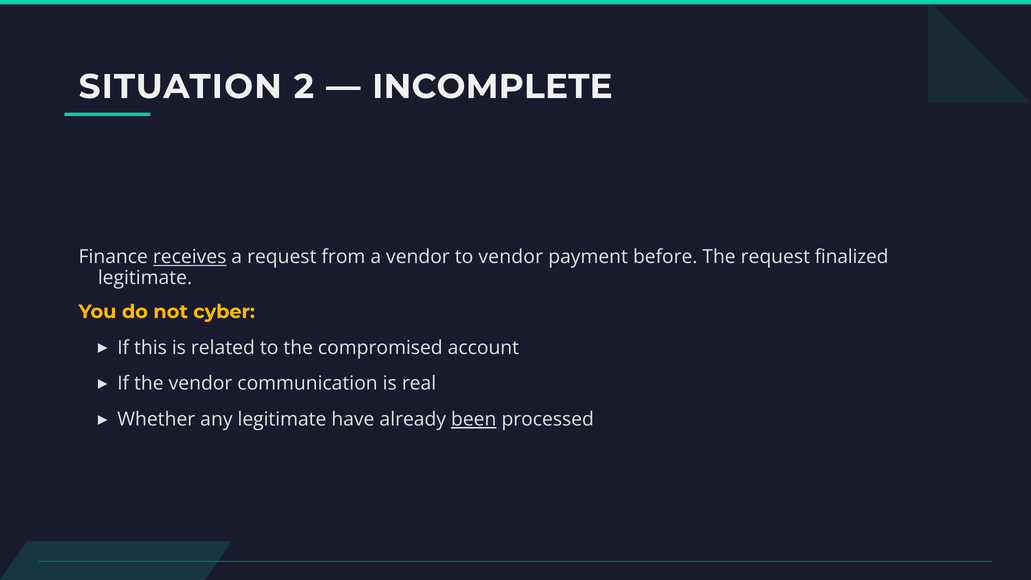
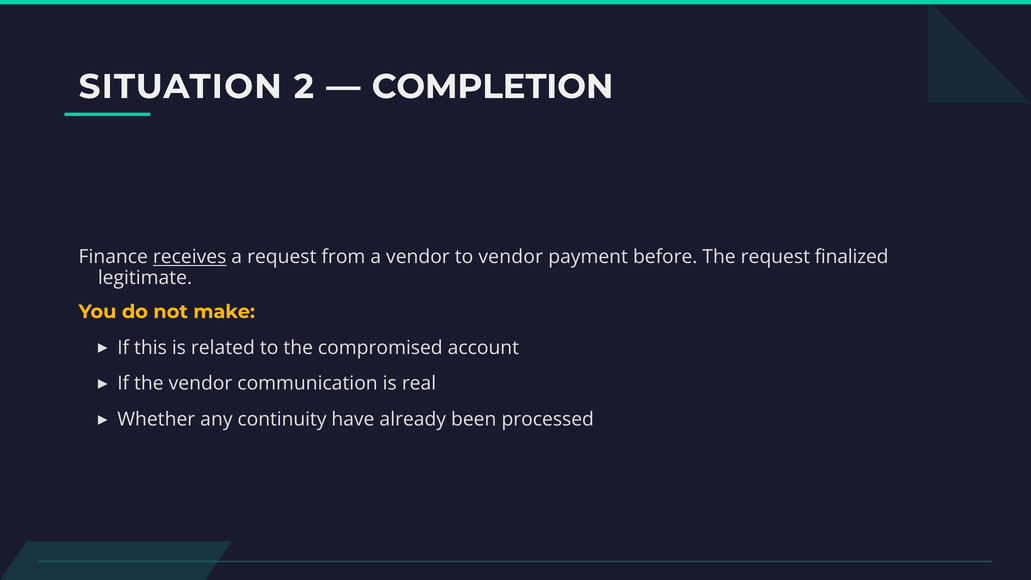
INCOMPLETE: INCOMPLETE -> COMPLETION (493, 87)
cyber: cyber -> make (224, 312)
any legitimate: legitimate -> continuity (282, 419)
been underline: present -> none (474, 419)
